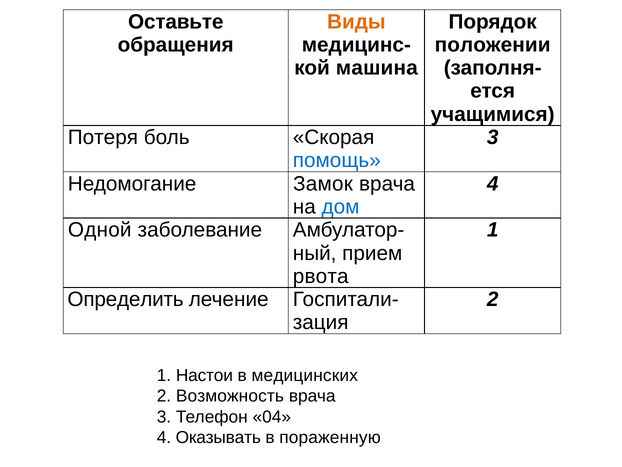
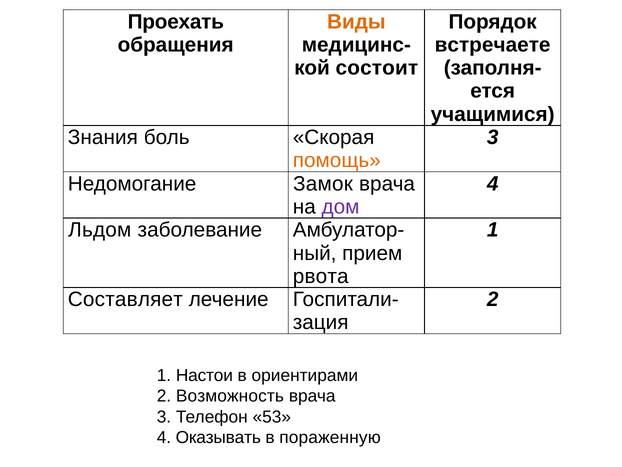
Оставьте: Оставьте -> Проехать (176, 22)
положении: положении -> встречаете (493, 45)
машина: машина -> состоит (377, 68)
Потеря: Потеря -> Знания (103, 137)
помощь colour: blue -> orange (337, 160)
дом colour: blue -> purple (340, 207)
Одной: Одной -> Льдом (100, 230)
Определить: Определить -> Составляет (125, 299)
медицинских: медицинских -> ориентирами (305, 375)
04: 04 -> 53 (272, 416)
